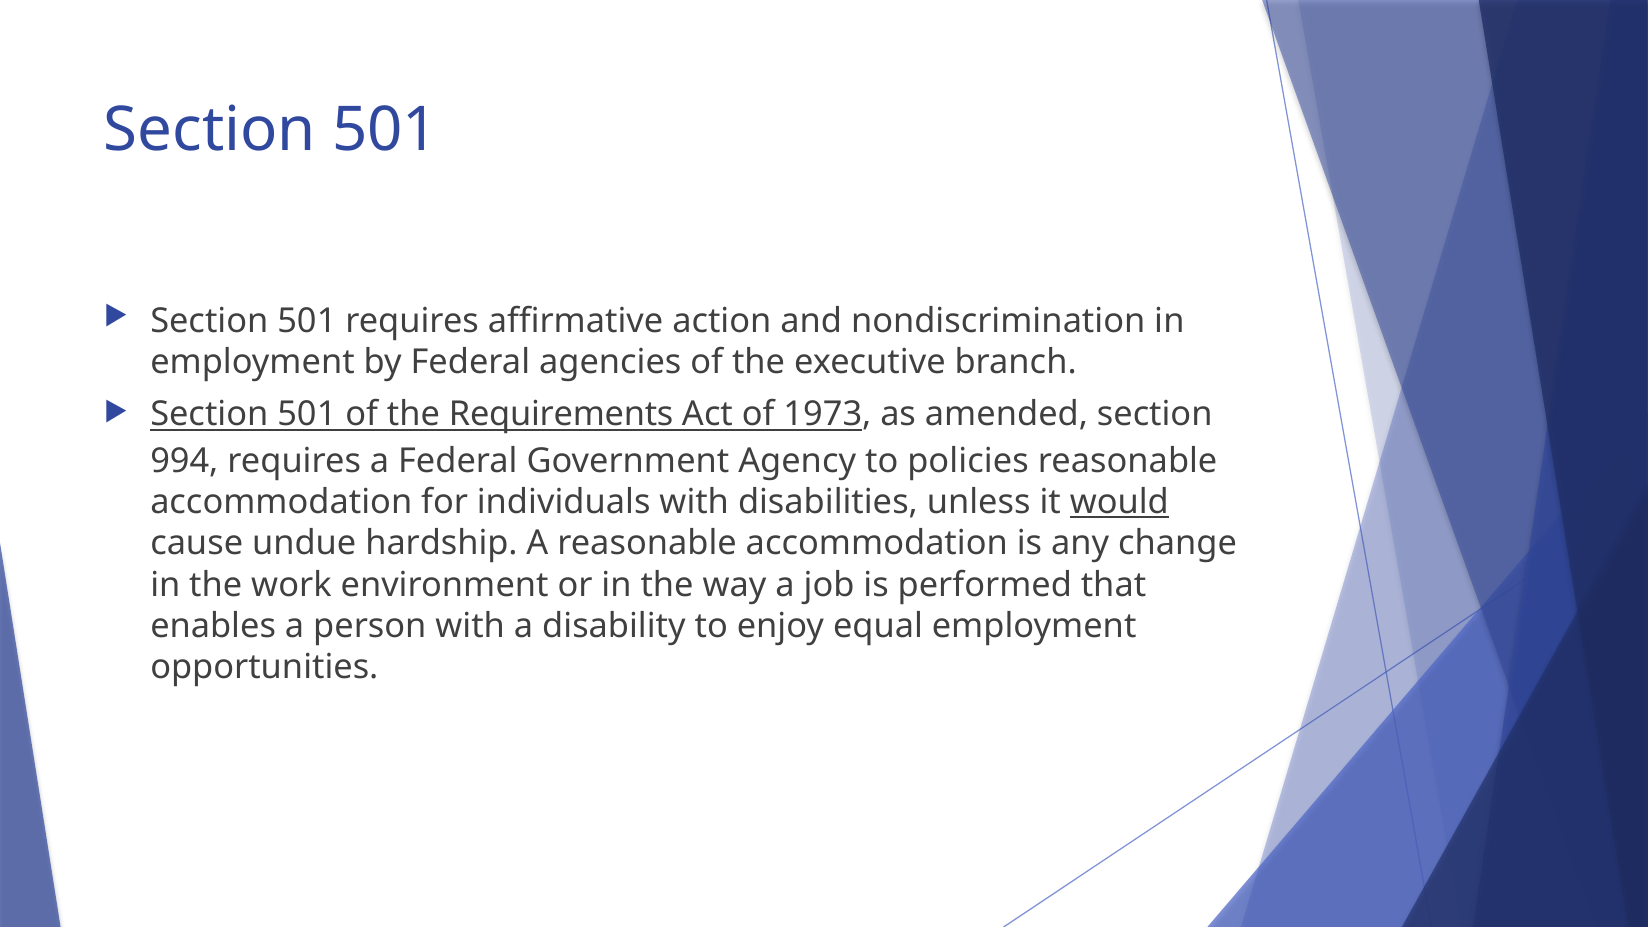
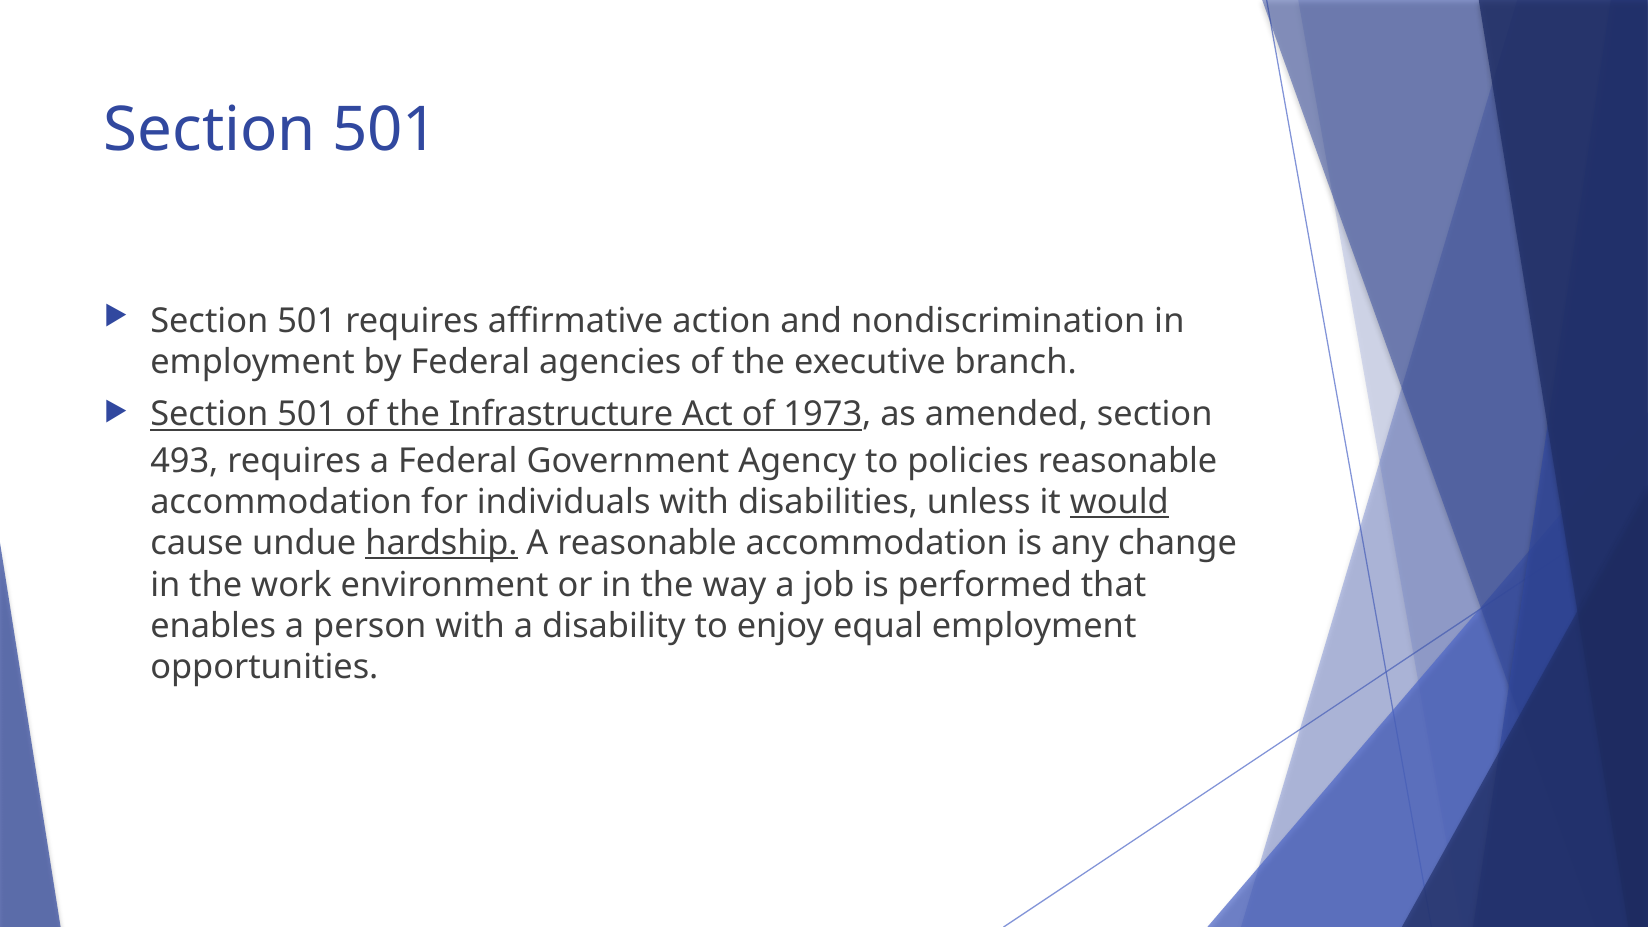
Requirements: Requirements -> Infrastructure (561, 414)
994: 994 -> 493 (184, 461)
hardship underline: none -> present (441, 544)
